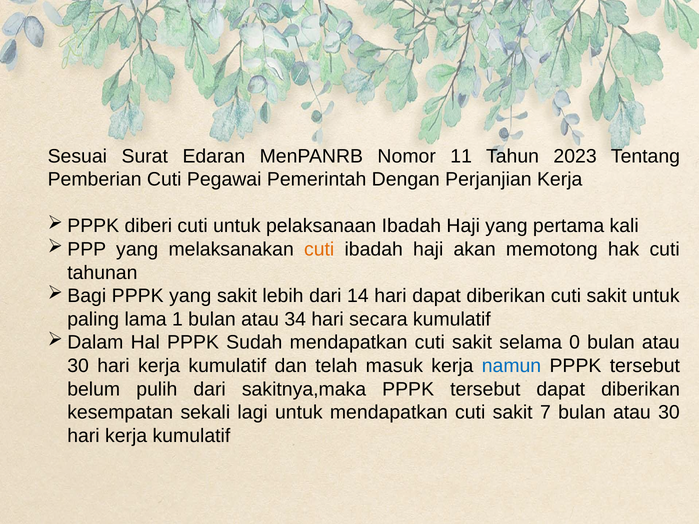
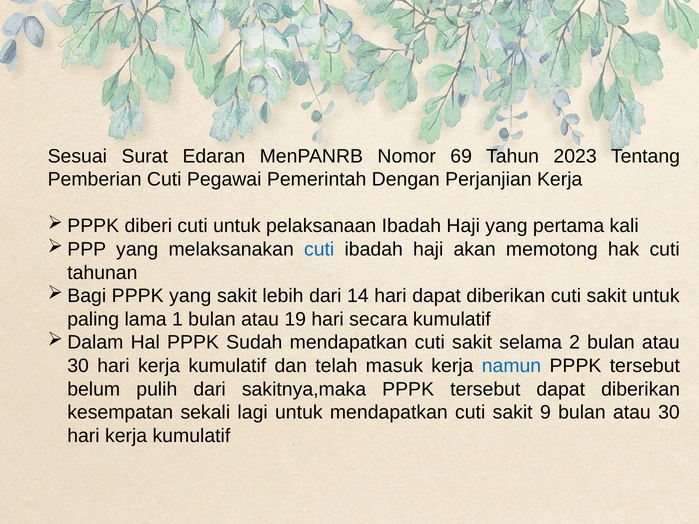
11: 11 -> 69 (461, 156)
cuti colour: orange -> blue (319, 249)
34: 34 -> 19 (295, 319)
0: 0 -> 2 (575, 343)
7: 7 -> 9 (545, 413)
